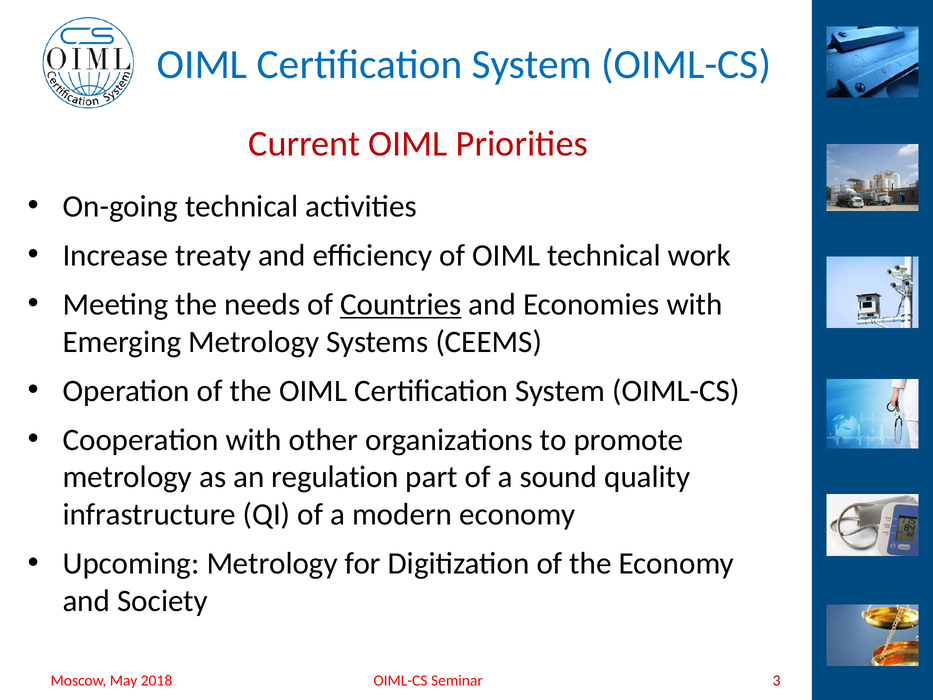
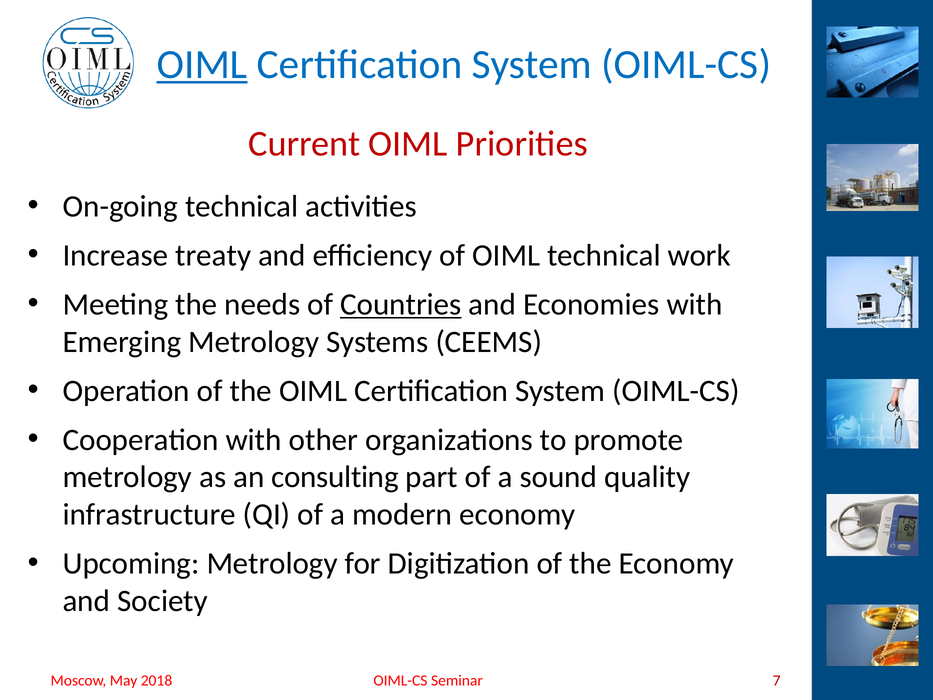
OIML underline: none -> present (202, 65)
regulation: regulation -> consulting (335, 477)
3: 3 -> 7 (777, 680)
